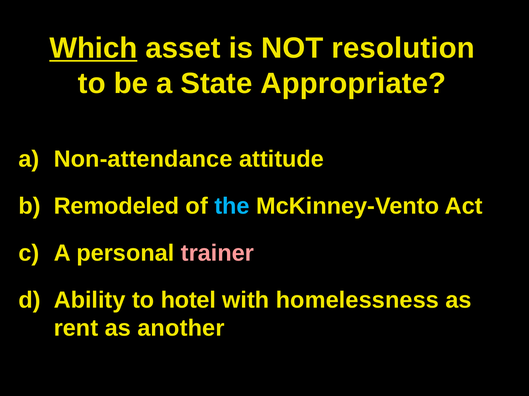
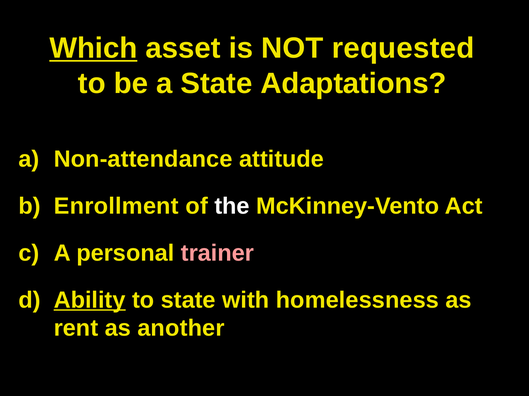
resolution: resolution -> requested (403, 48)
Appropriate: Appropriate -> Adaptations (354, 84)
Remodeled: Remodeled -> Enrollment (116, 206)
the colour: light blue -> white (232, 206)
Ability underline: none -> present (90, 301)
to hotel: hotel -> state (188, 301)
